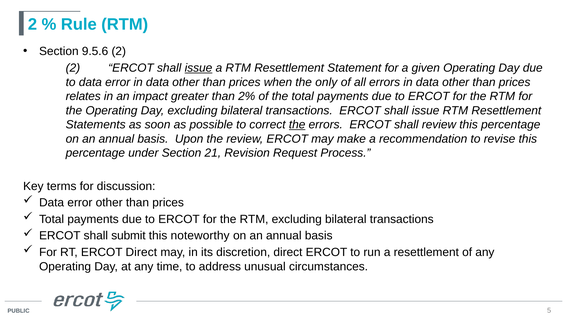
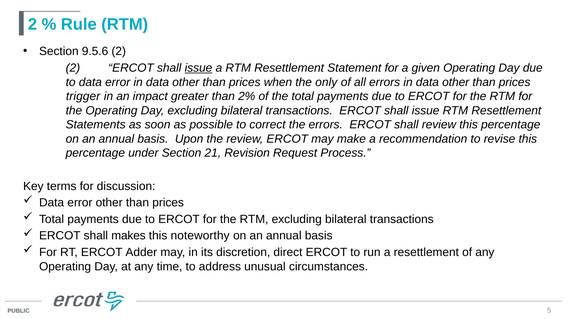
relates: relates -> trigger (83, 96)
the underline: present -> none (297, 125)
submit: submit -> makes (128, 236)
ERCOT Direct: Direct -> Adder (141, 253)
